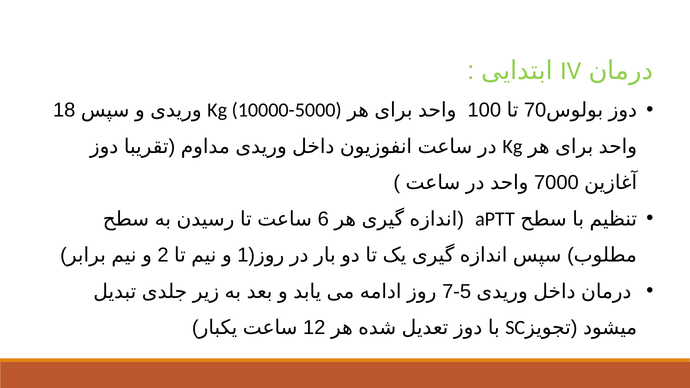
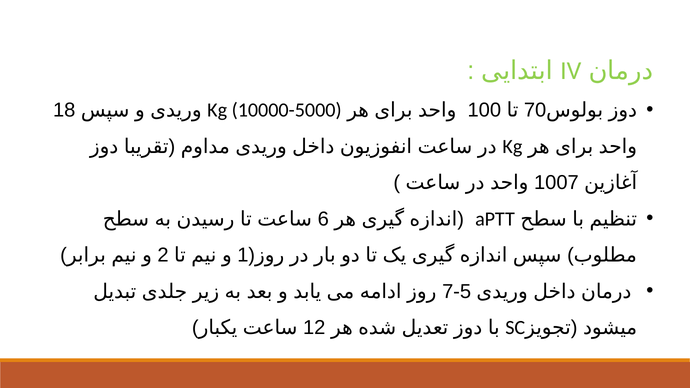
7000: 7000 -> 1007 (556, 183)
